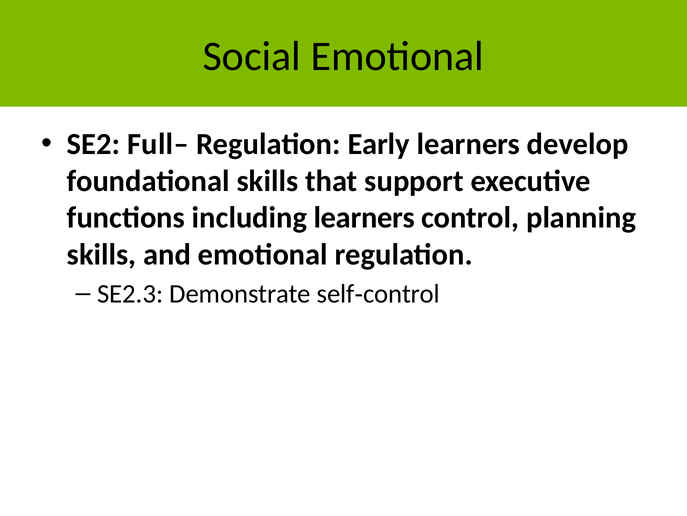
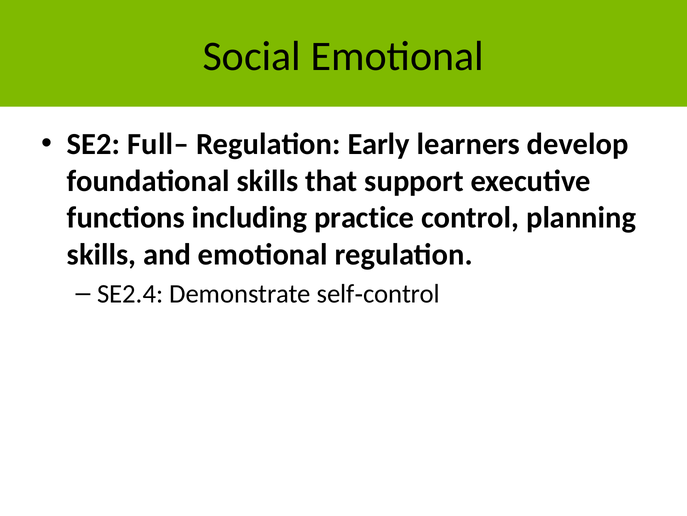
including learners: learners -> practice (364, 217)
SE2.3: SE2.3 -> SE2.4 (130, 294)
